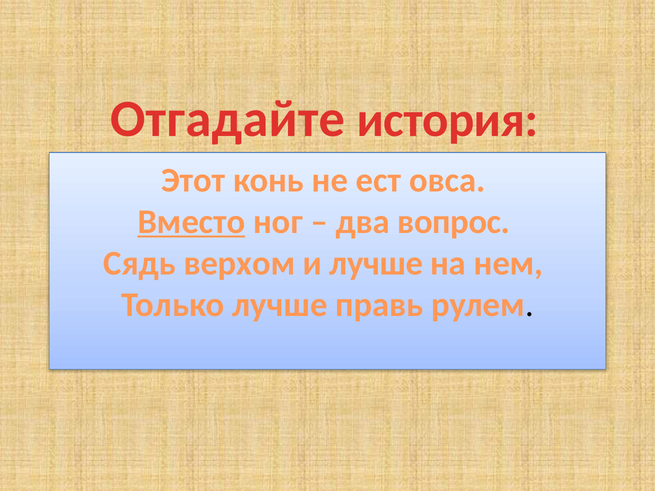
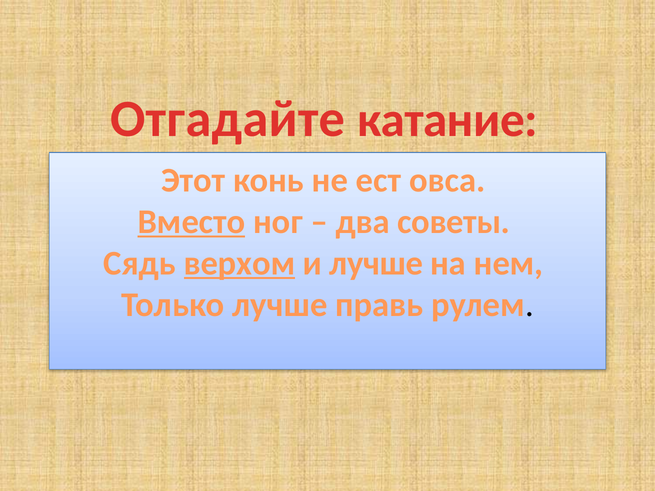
история: история -> катание (447, 120)
вопрос: вопрос -> советы (454, 222)
верхом underline: none -> present (239, 263)
